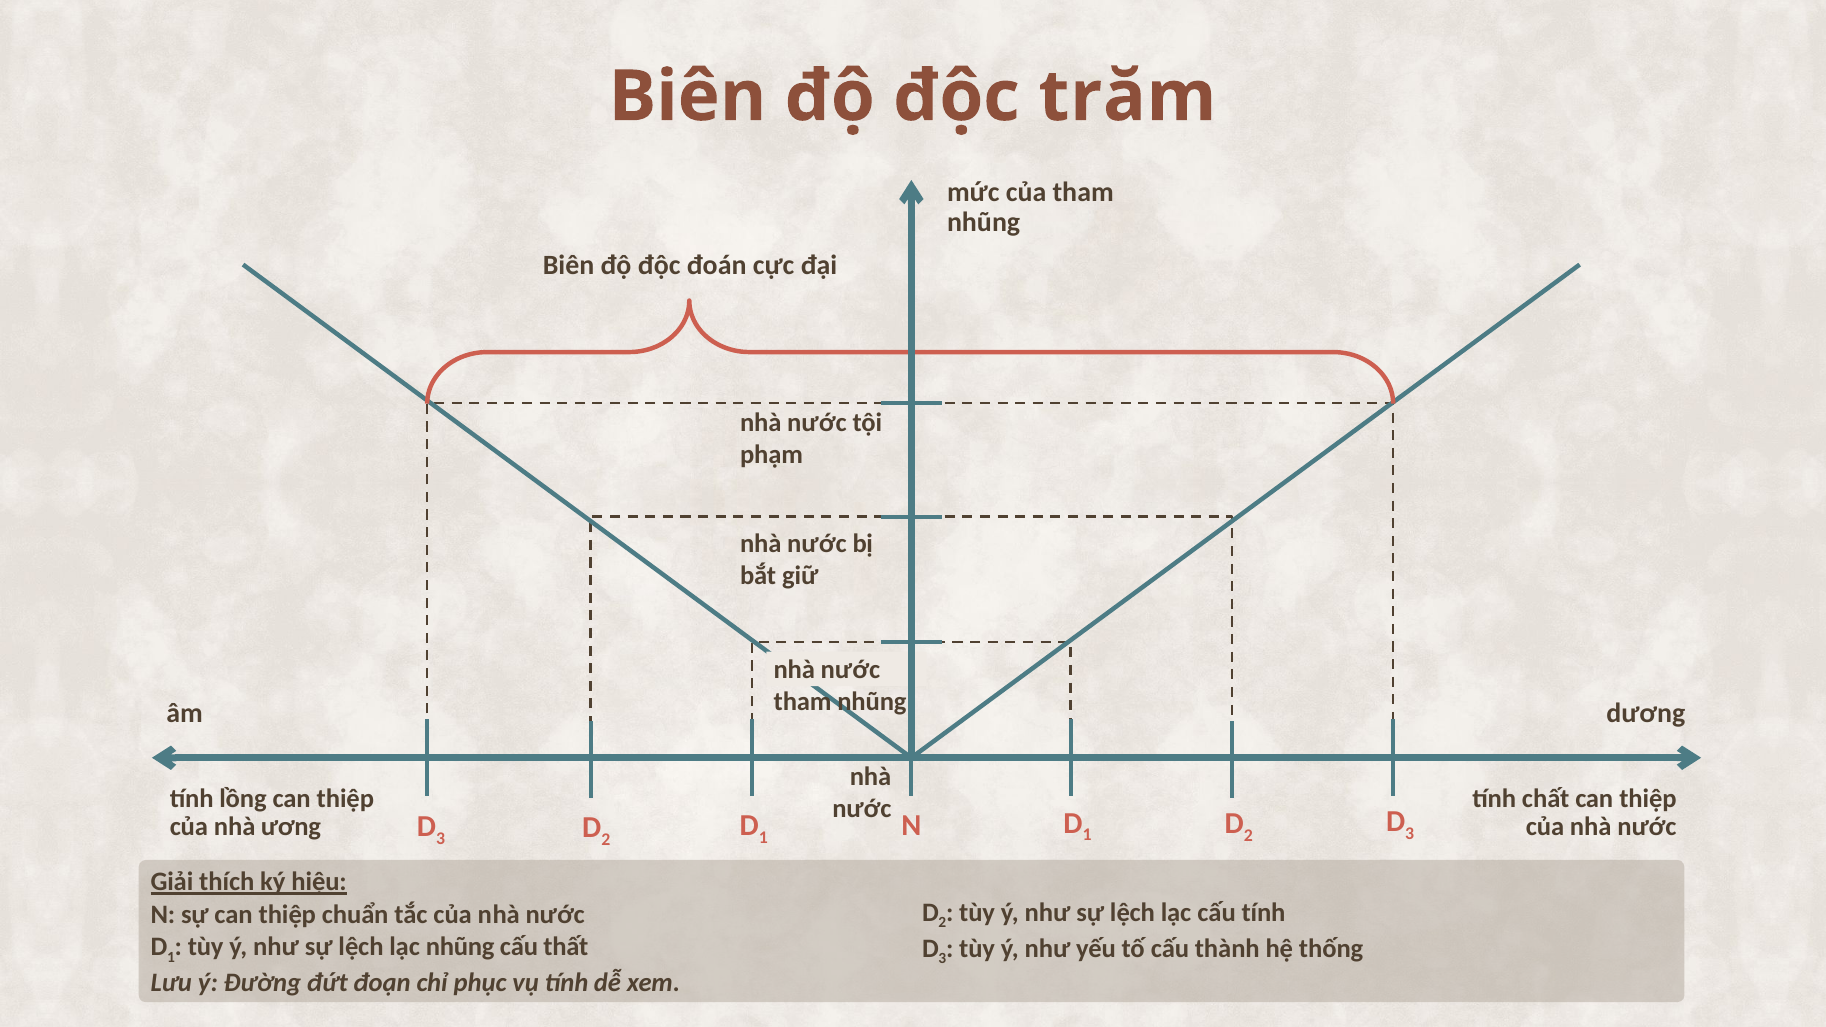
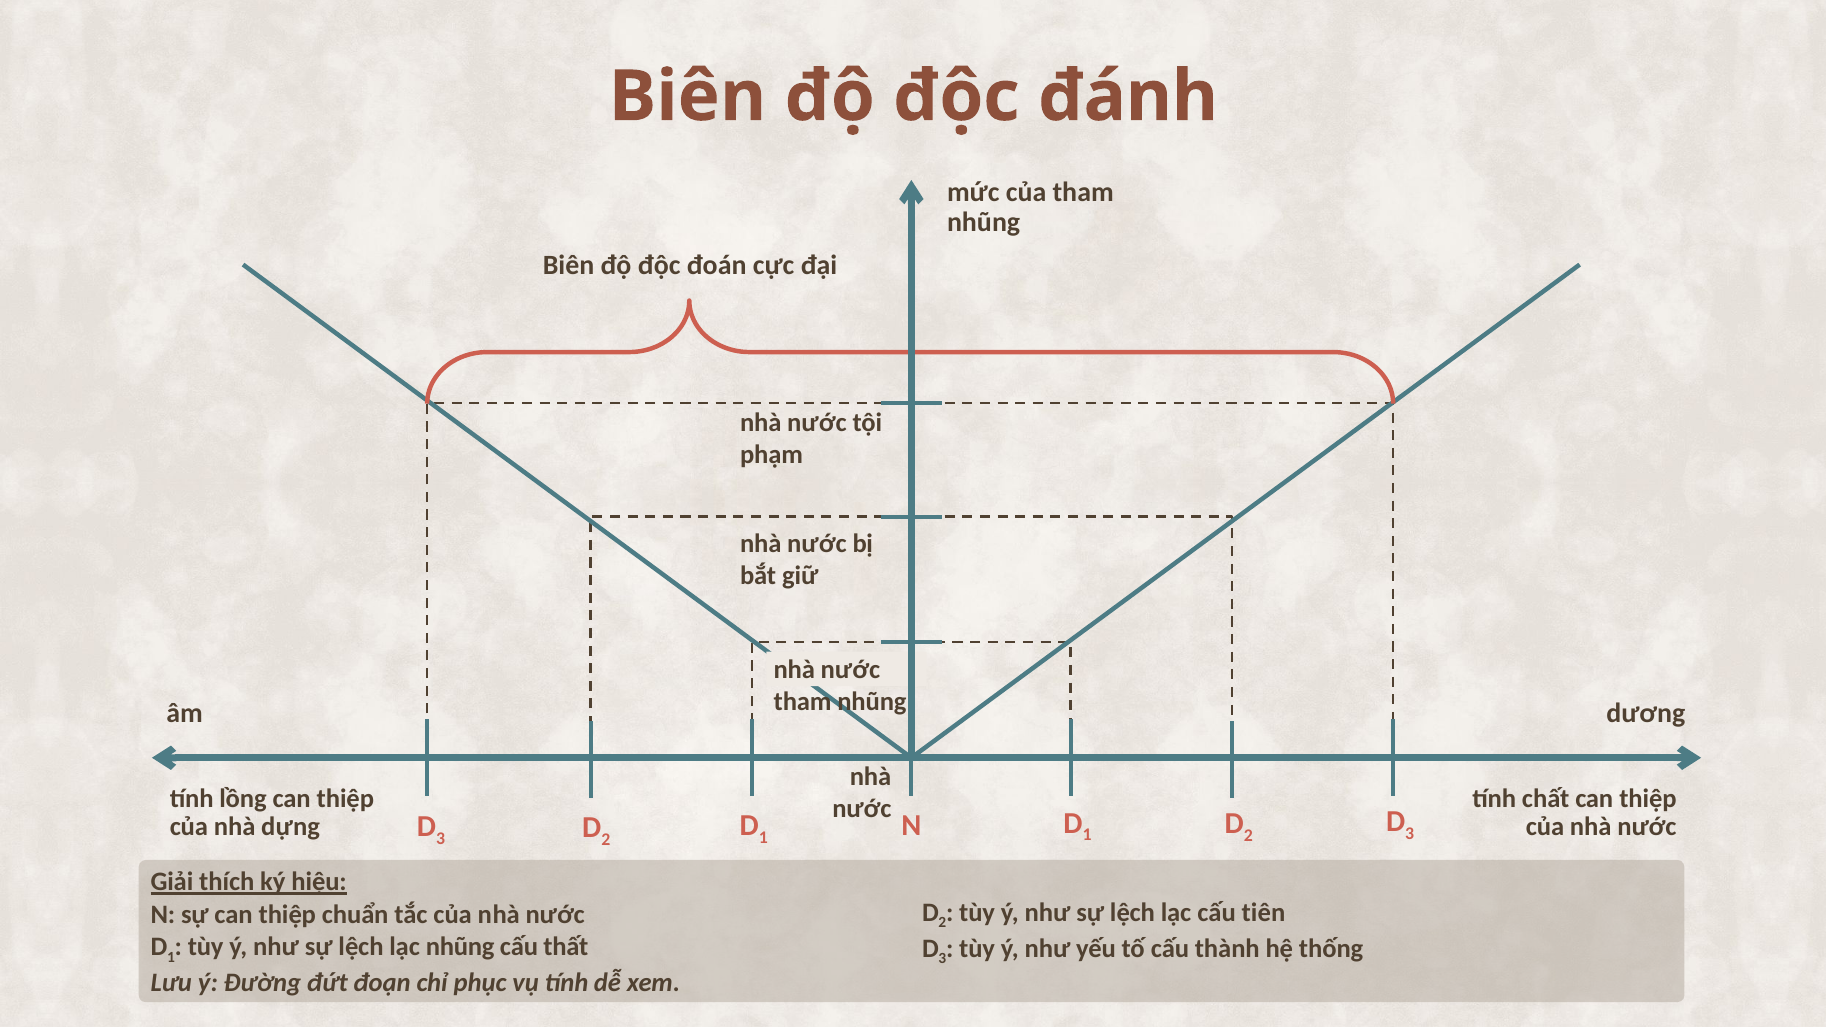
trăm: trăm -> đánh (1128, 97)
ương: ương -> dựng (291, 827)
cấu tính: tính -> tiên (1263, 913)
